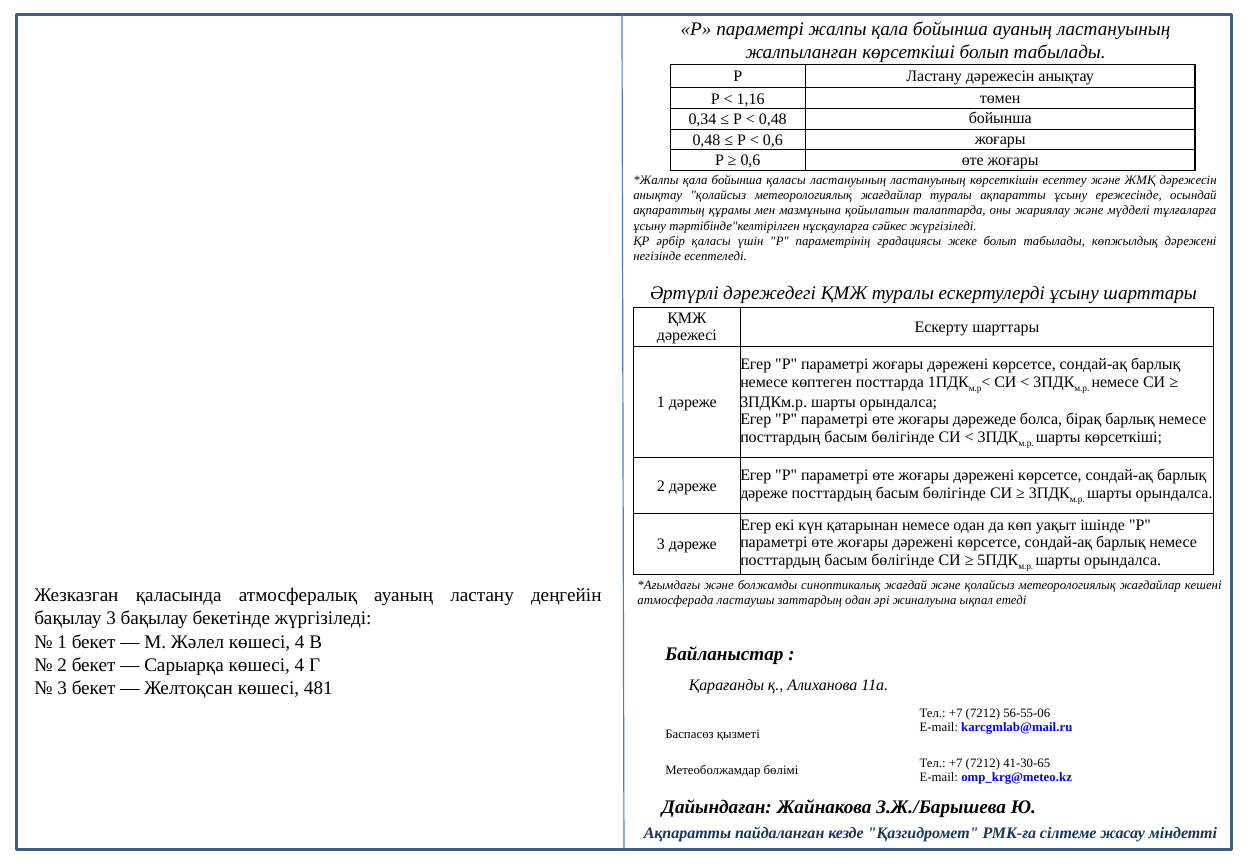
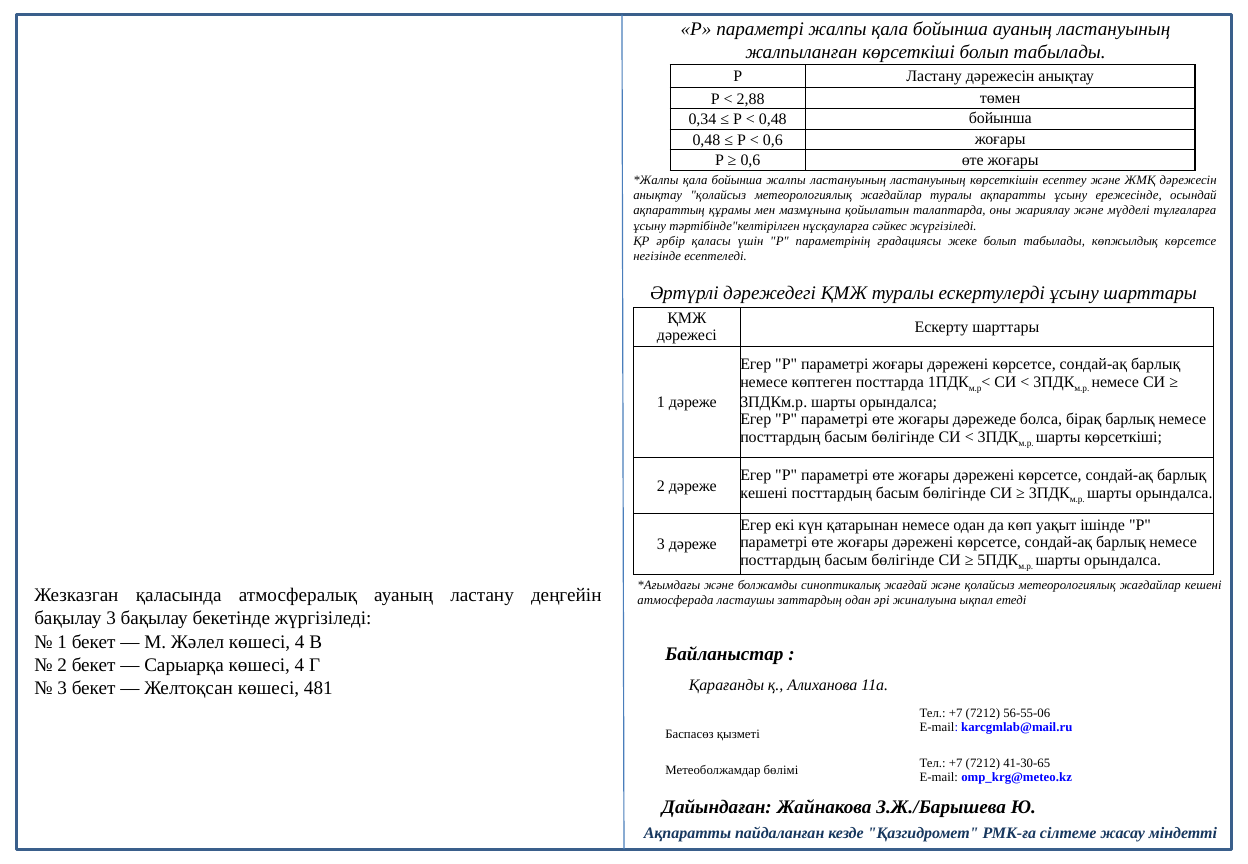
1,16: 1,16 -> 2,88 (751, 99)
бойынша қаласы: қаласы -> жалпы (786, 180)
көпжылдық дәрежені: дәрежені -> көрсетсе (1191, 241)
дәреже: дәреже -> кешені (764, 493)
